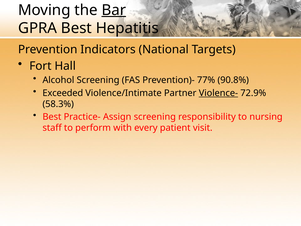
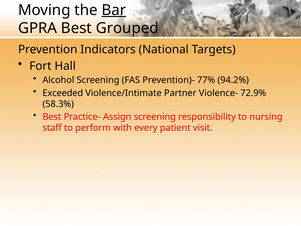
Hepatitis: Hepatitis -> Grouped (127, 28)
90.8%: 90.8% -> 94.2% (233, 80)
Violence- underline: present -> none (218, 93)
